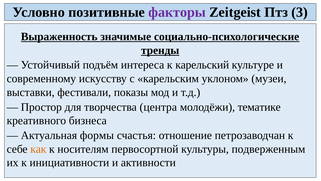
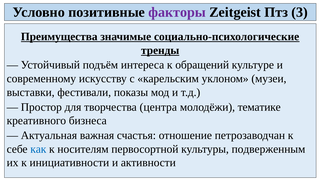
Выраженность: Выраженность -> Преимущества (59, 37)
карельский: карельский -> обращений (202, 65)
формы: формы -> важная (97, 135)
как colour: orange -> blue (38, 149)
